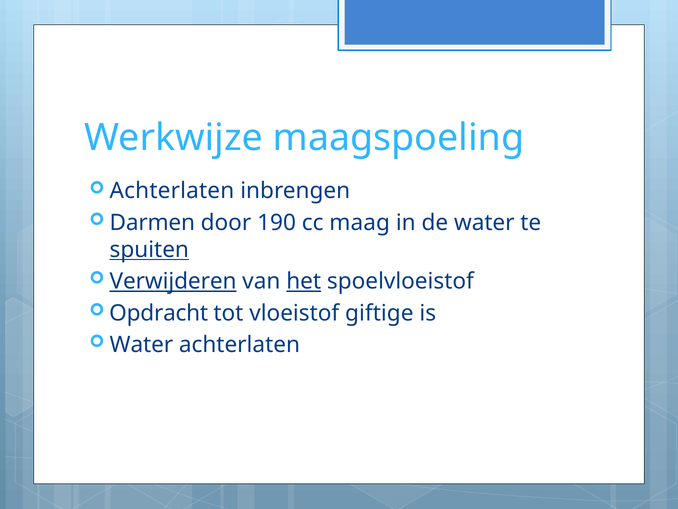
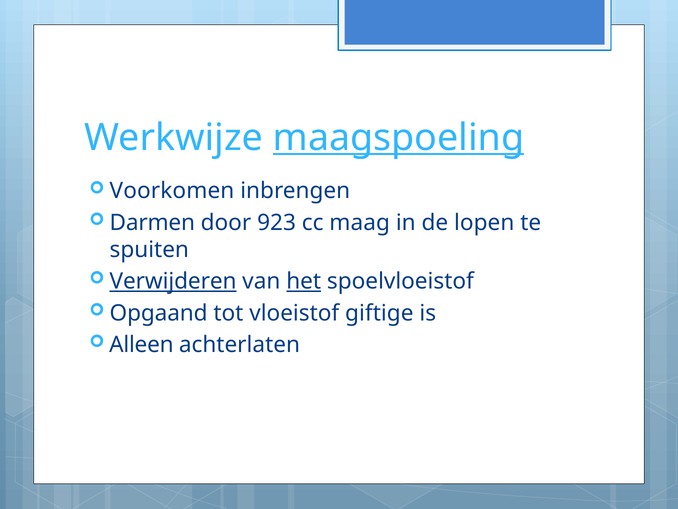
maagspoeling underline: none -> present (399, 138)
Achterlaten: Achterlaten -> Voorkomen (172, 191)
190: 190 -> 923 (277, 222)
de water: water -> lopen (484, 222)
spuiten underline: present -> none (149, 250)
Opdracht: Opdracht -> Opgaand (159, 313)
Water: Water -> Alleen (141, 344)
